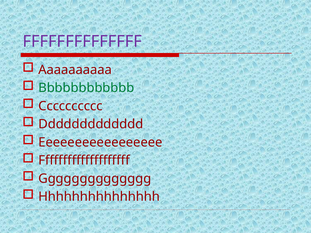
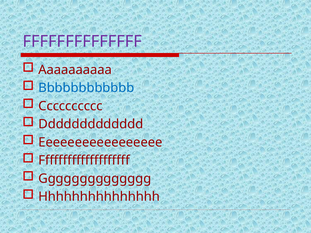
Bbbbbbbbbbbb colour: green -> blue (86, 88)
